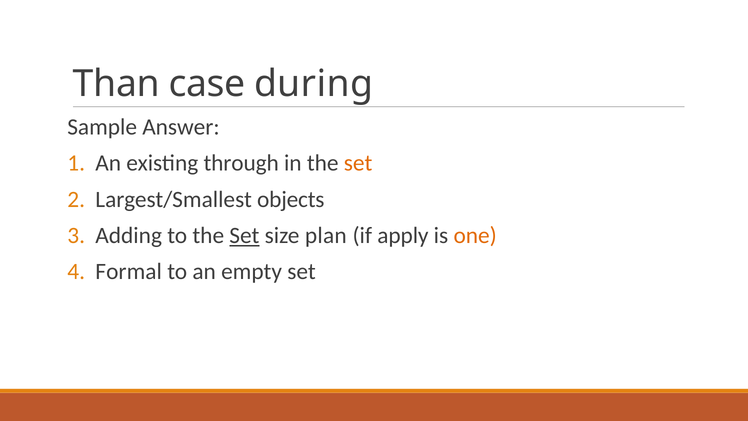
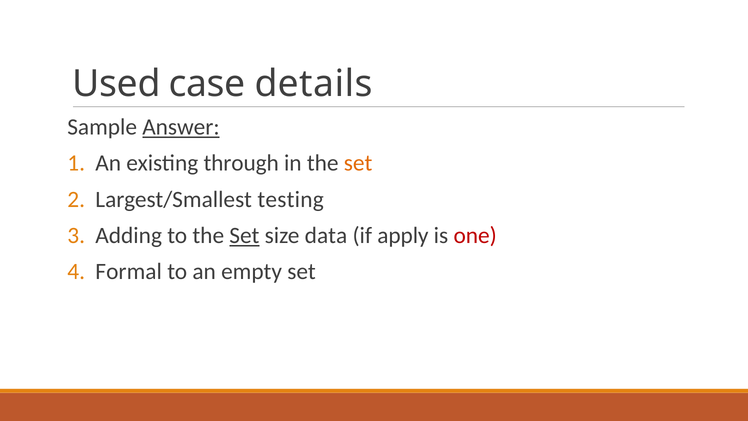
Than: Than -> Used (116, 84)
during: during -> details (314, 84)
Answer underline: none -> present (181, 127)
objects: objects -> testing (291, 199)
plan: plan -> data (326, 235)
one colour: orange -> red (475, 235)
